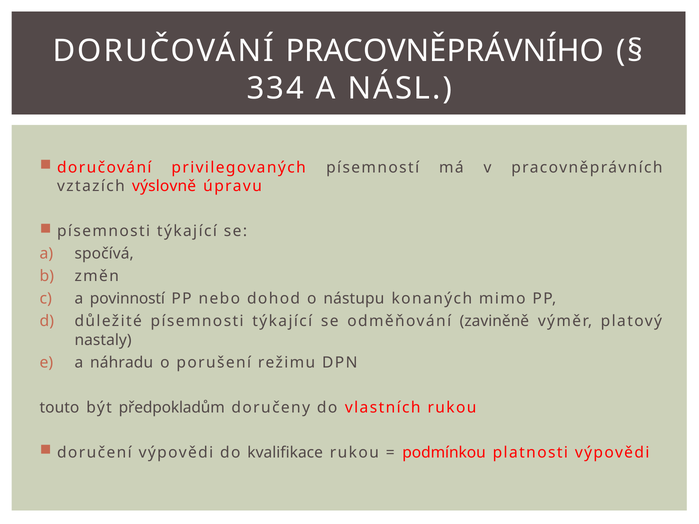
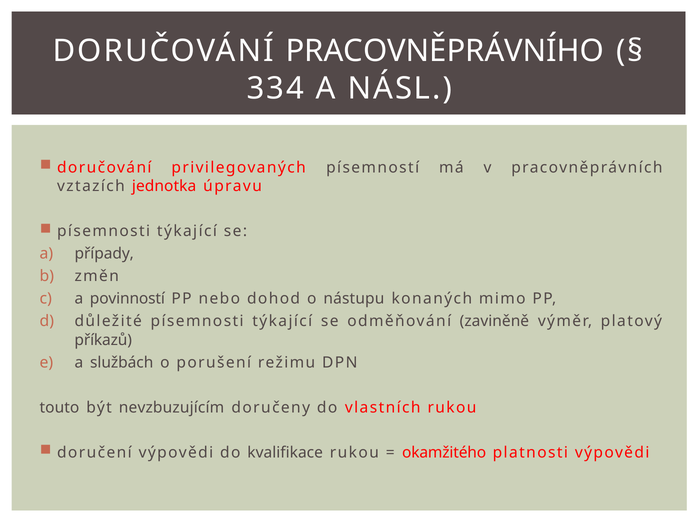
výslovně: výslovně -> jednotka (164, 186)
spočívá: spočívá -> případy (104, 254)
nastaly: nastaly -> příkazů (103, 340)
náhradu: náhradu -> službách (122, 363)
předpokladům: předpokladům -> nevzbuzujícím (172, 408)
podmínkou: podmínkou -> okamžitého (444, 453)
